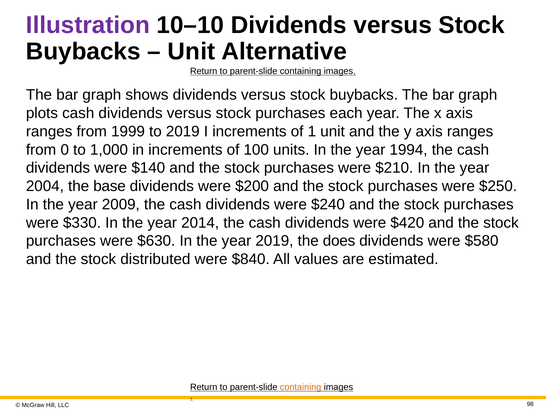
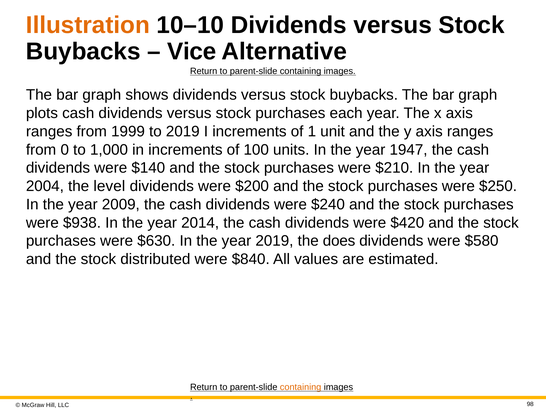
Illustration colour: purple -> orange (88, 25)
Unit: Unit -> Vice (192, 51)
1994: 1994 -> 1947 (409, 150)
base: base -> level (109, 186)
$330: $330 -> $938 (82, 222)
